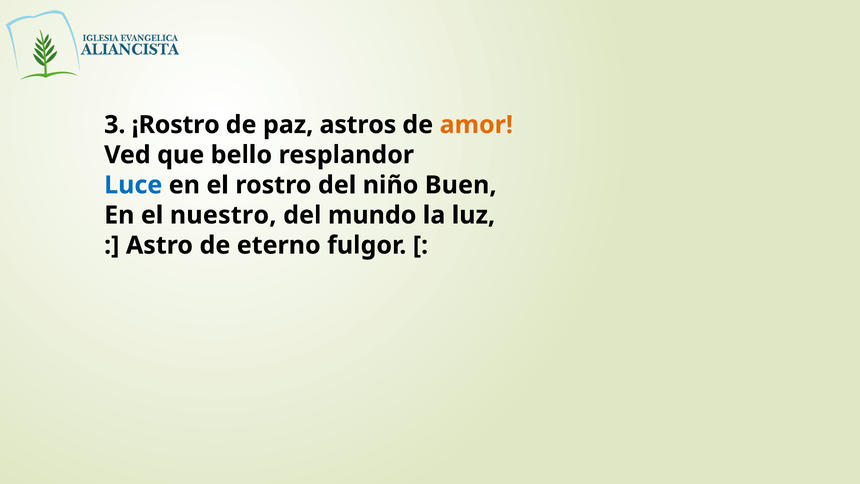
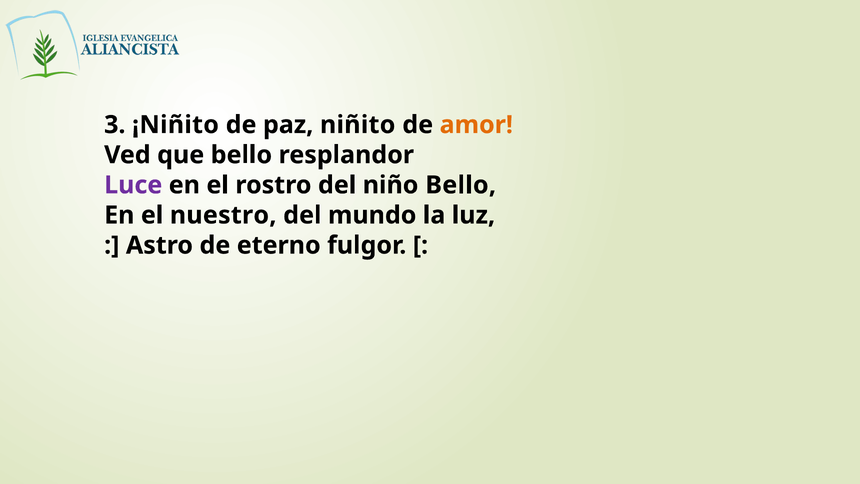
¡Rostro: ¡Rostro -> ¡Niñito (175, 125)
astros: astros -> niñito (358, 125)
Luce colour: blue -> purple (133, 185)
niño Buen: Buen -> Bello (461, 185)
